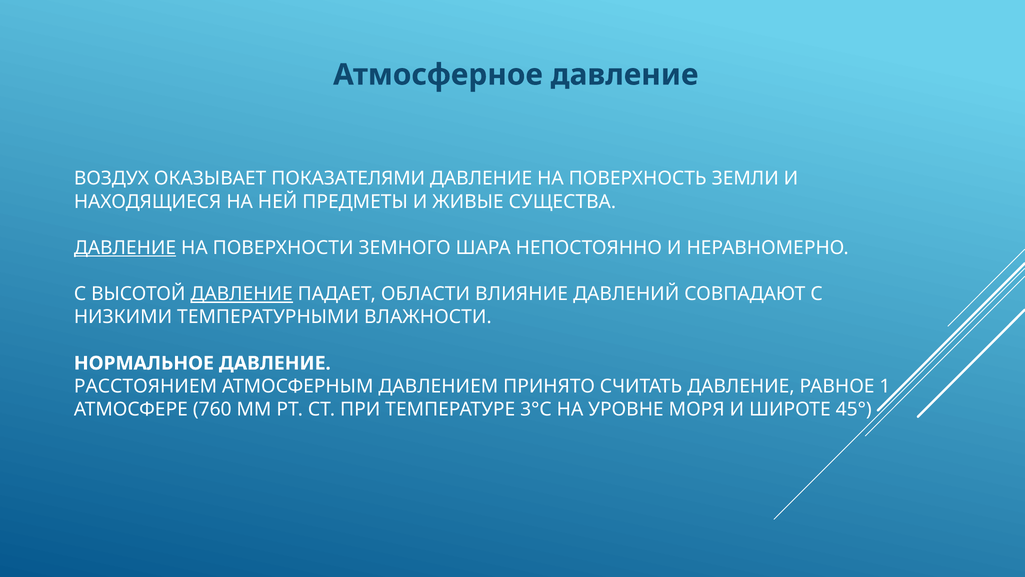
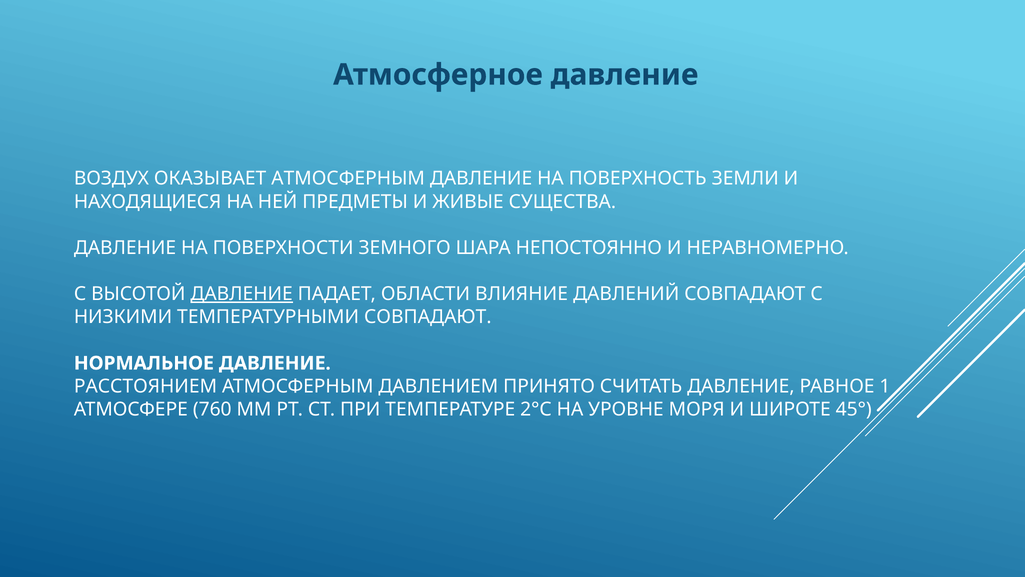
ОКАЗЫВАЕТ ПОКАЗАТЕЛЯМИ: ПОКАЗАТЕЛЯМИ -> АТМОСФЕРНЫМ (348, 178)
ДАВЛЕНИЕ underline: present -> none (125, 248)
ТЕМПЕРАТУРНЫМИ ВЛАЖНОСТИ: ВЛАЖНОСТИ -> СОВПАДАЮТ (428, 317)
3°С: 3°С -> 2°С (536, 409)
